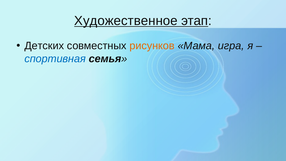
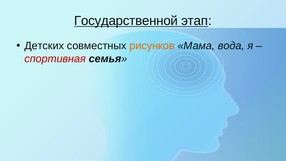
Художественное: Художественное -> Государственной (126, 21)
игра: игра -> вода (231, 46)
спортивная colour: blue -> red (55, 59)
